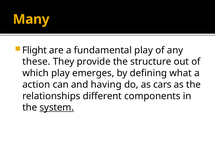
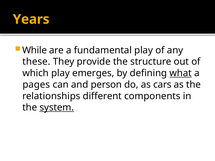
Many: Many -> Years (31, 19)
Flight: Flight -> While (35, 50)
what underline: none -> present (181, 73)
action: action -> pages (36, 85)
having: having -> person (106, 85)
